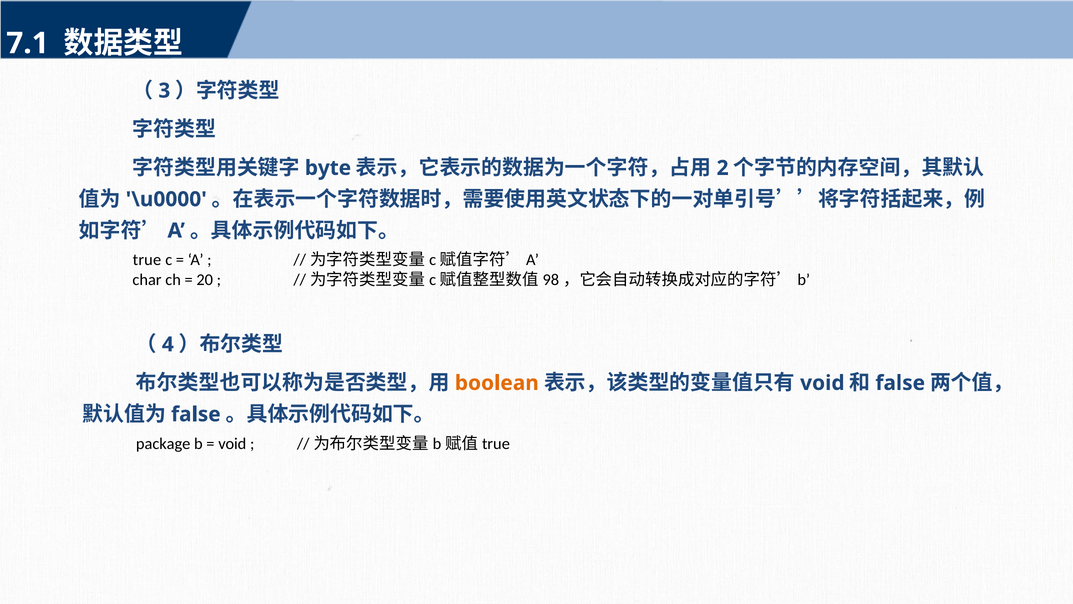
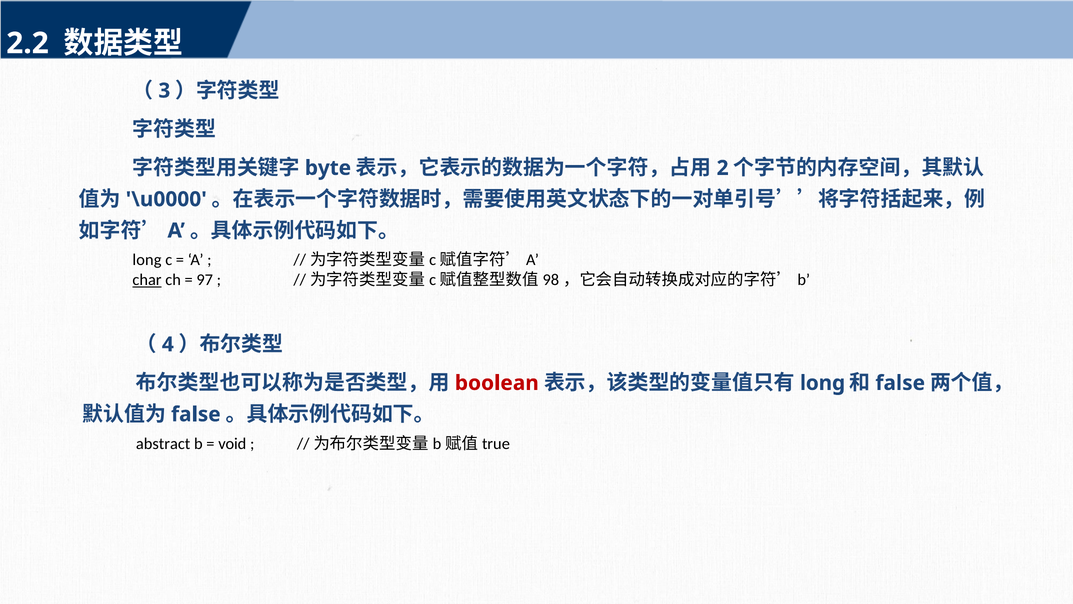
7.1: 7.1 -> 2.2 (28, 43)
true: true -> long (147, 260)
char underline: none -> present (147, 280)
20: 20 -> 97 (205, 280)
boolean colour: orange -> red (497, 383)
void: void -> long (822, 383)
package: package -> abstract (163, 443)
